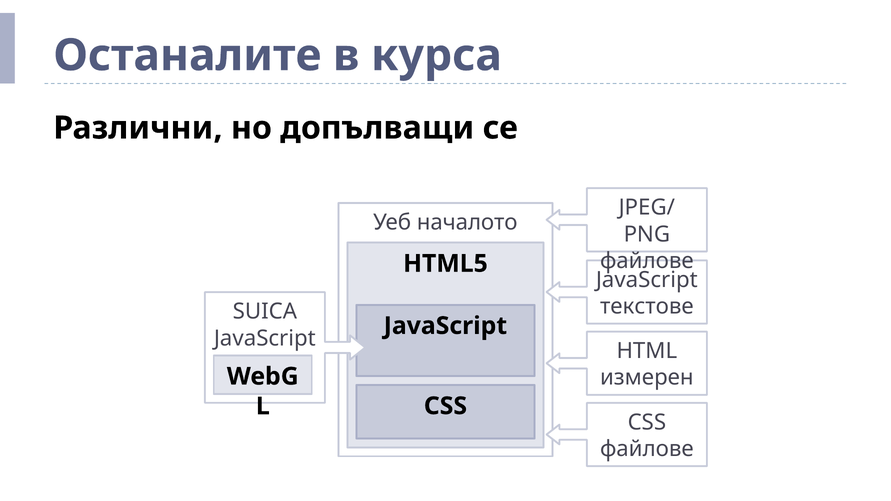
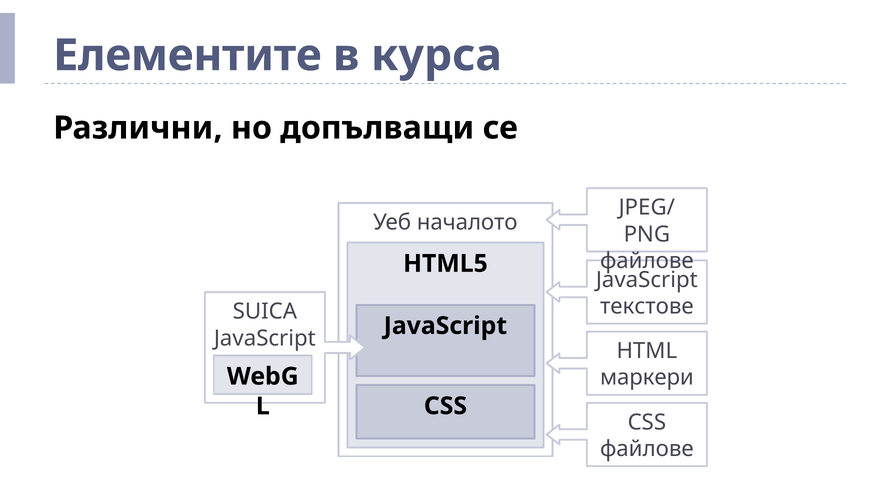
Останалите: Останалите -> Елементите (188, 56)
измерен: измерен -> маркери (647, 378)
